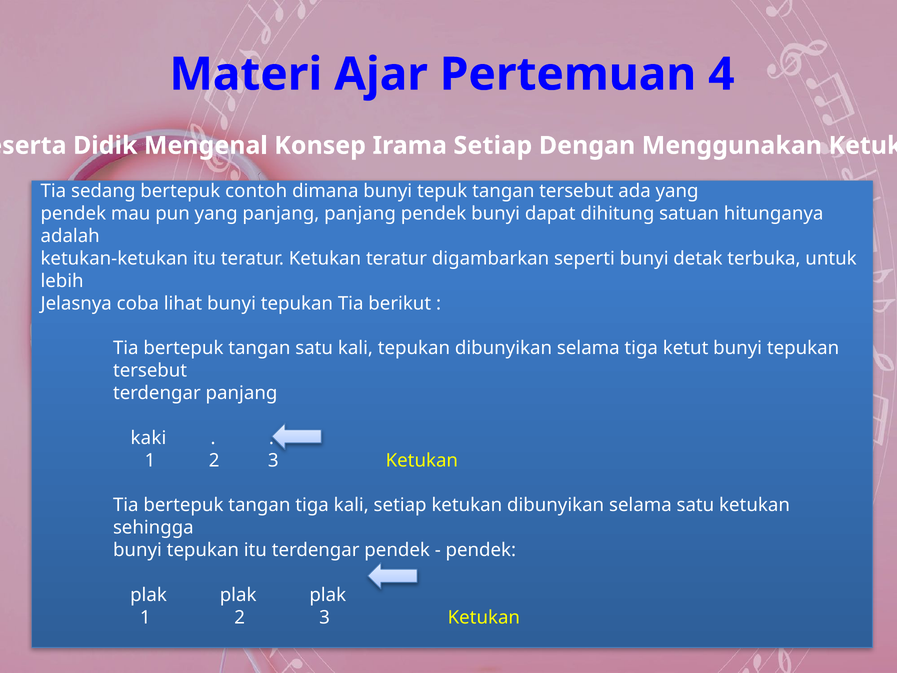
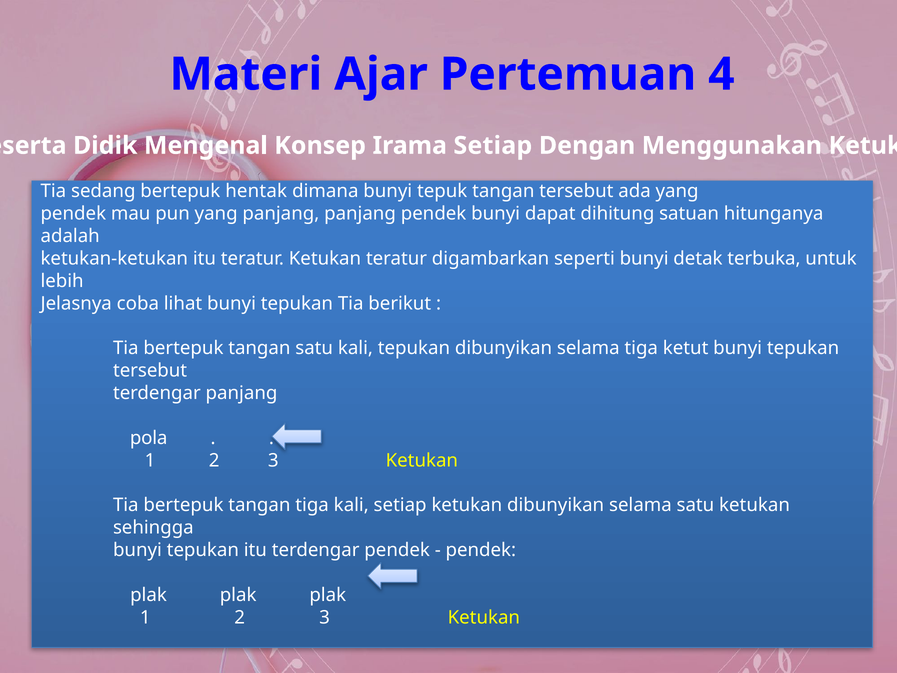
contoh: contoh -> hentak (256, 191)
kaki: kaki -> pola (149, 438)
